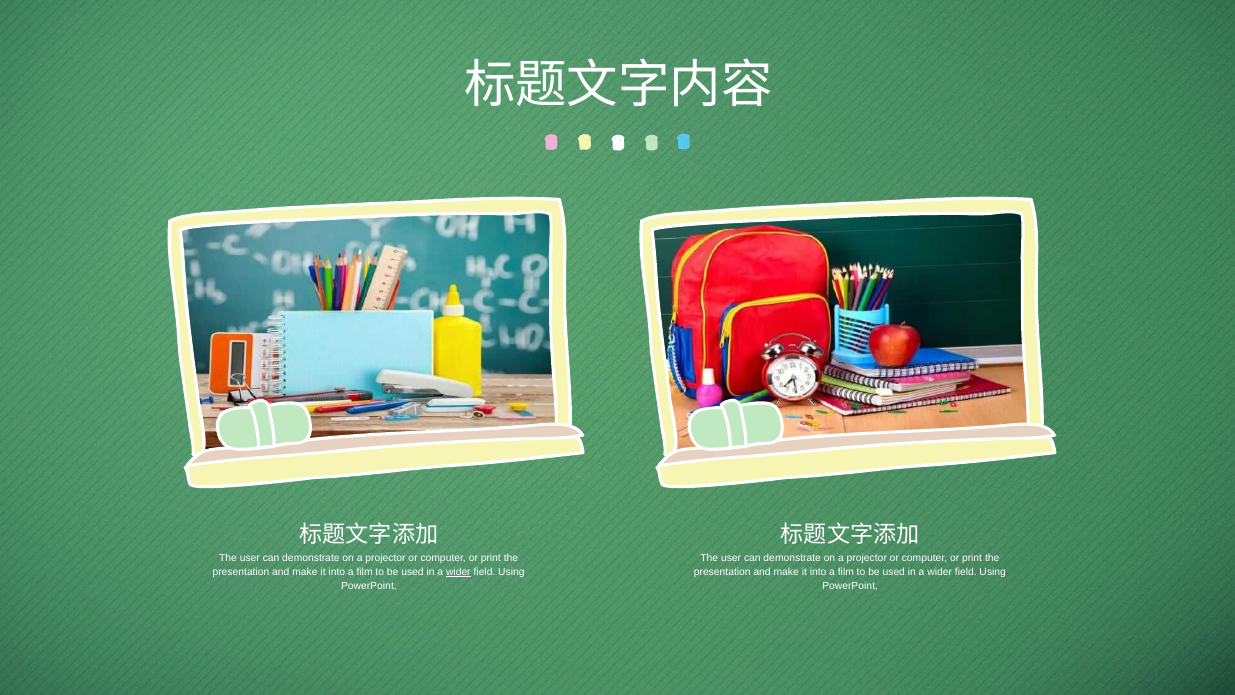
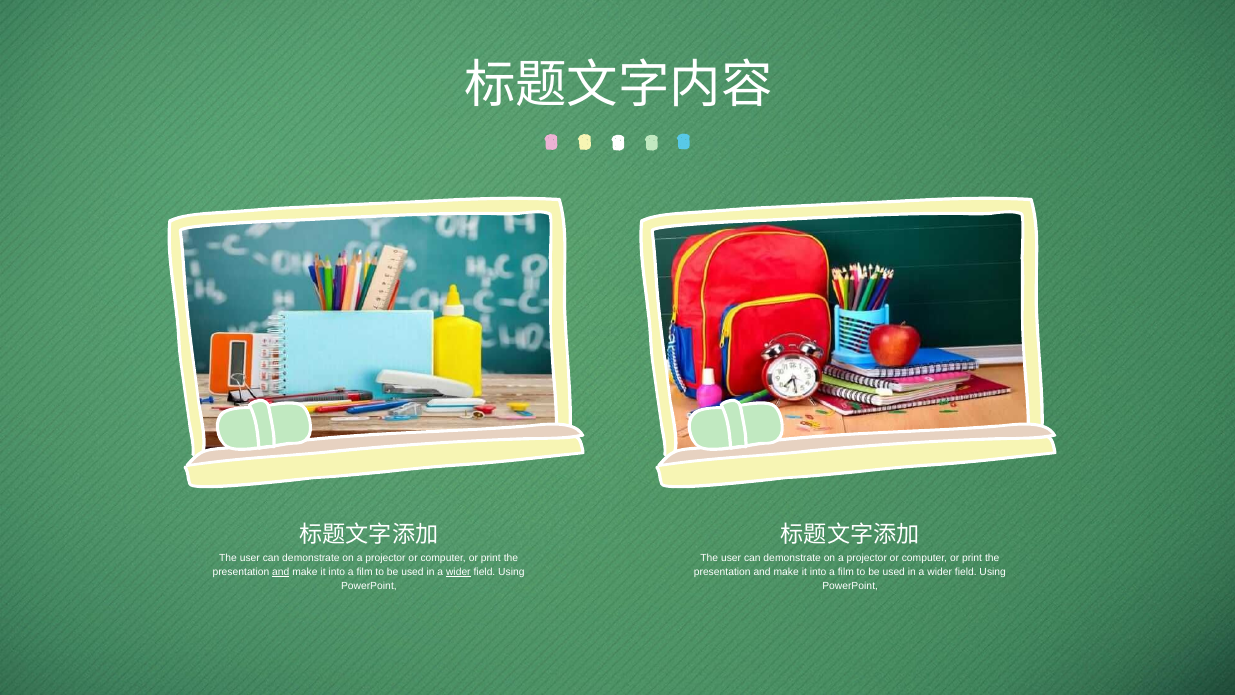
and underline: none -> present (281, 571)
